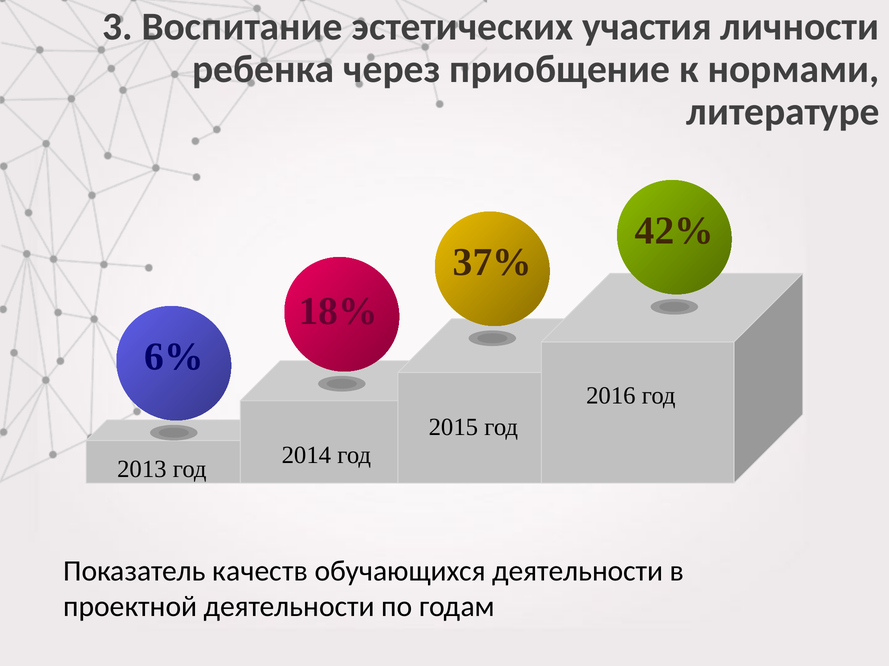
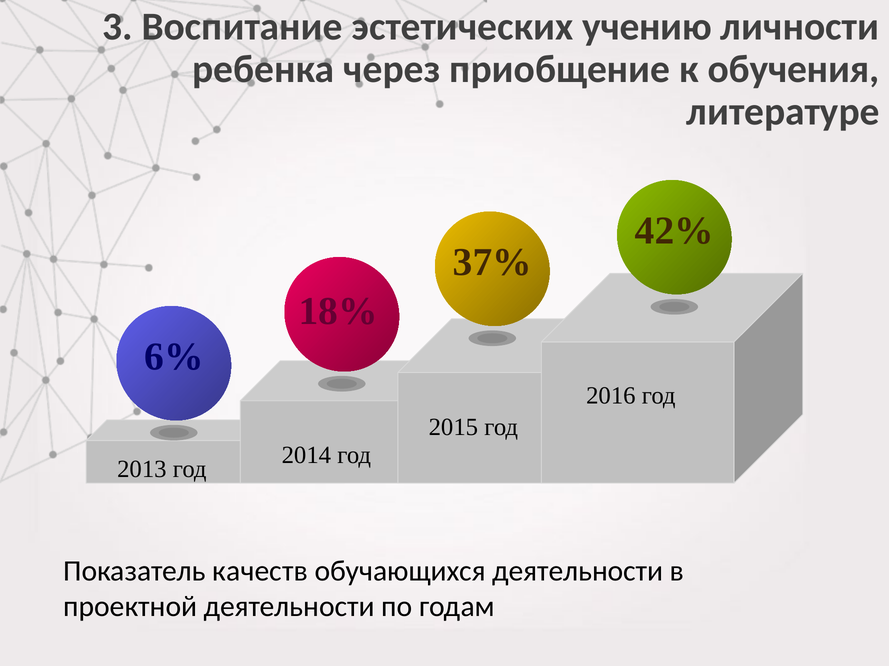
участия: участия -> учению (647, 27)
нормами: нормами -> обучения (794, 69)
